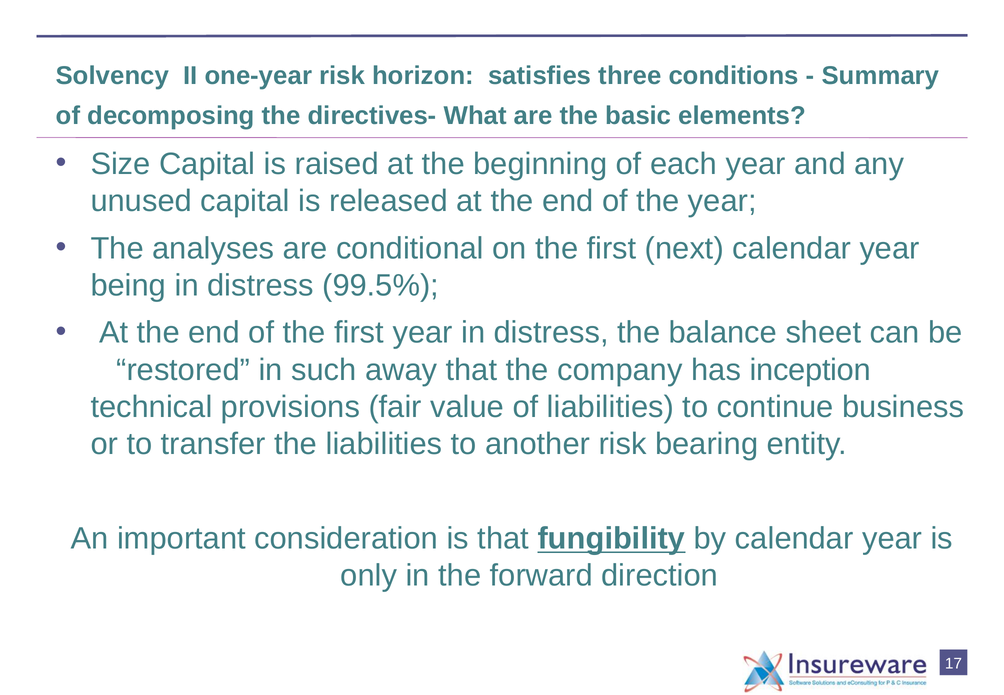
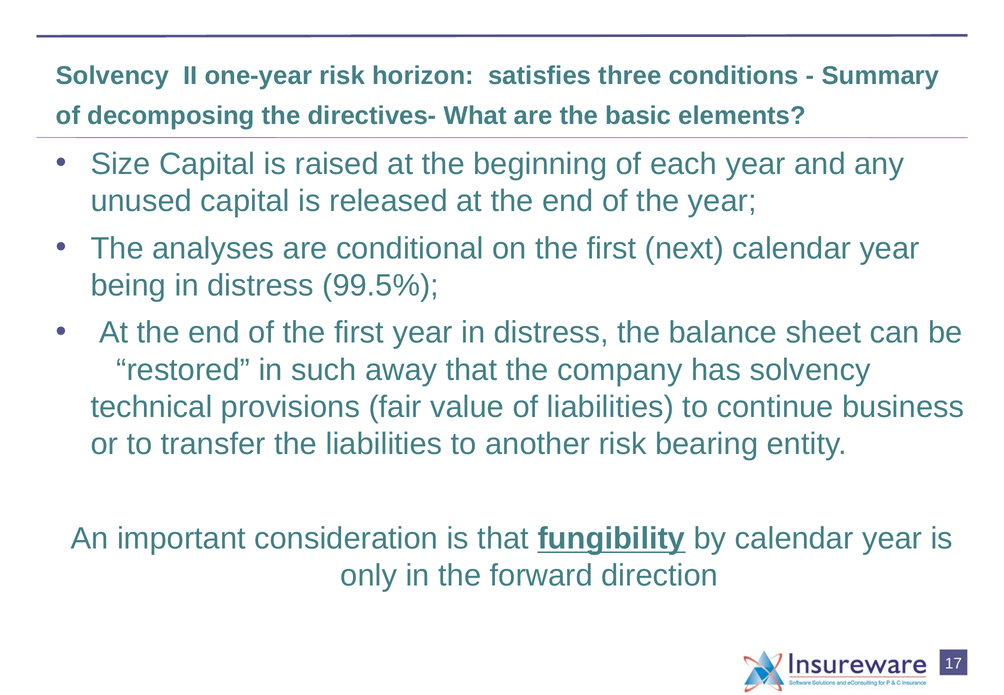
has inception: inception -> solvency (810, 370)
